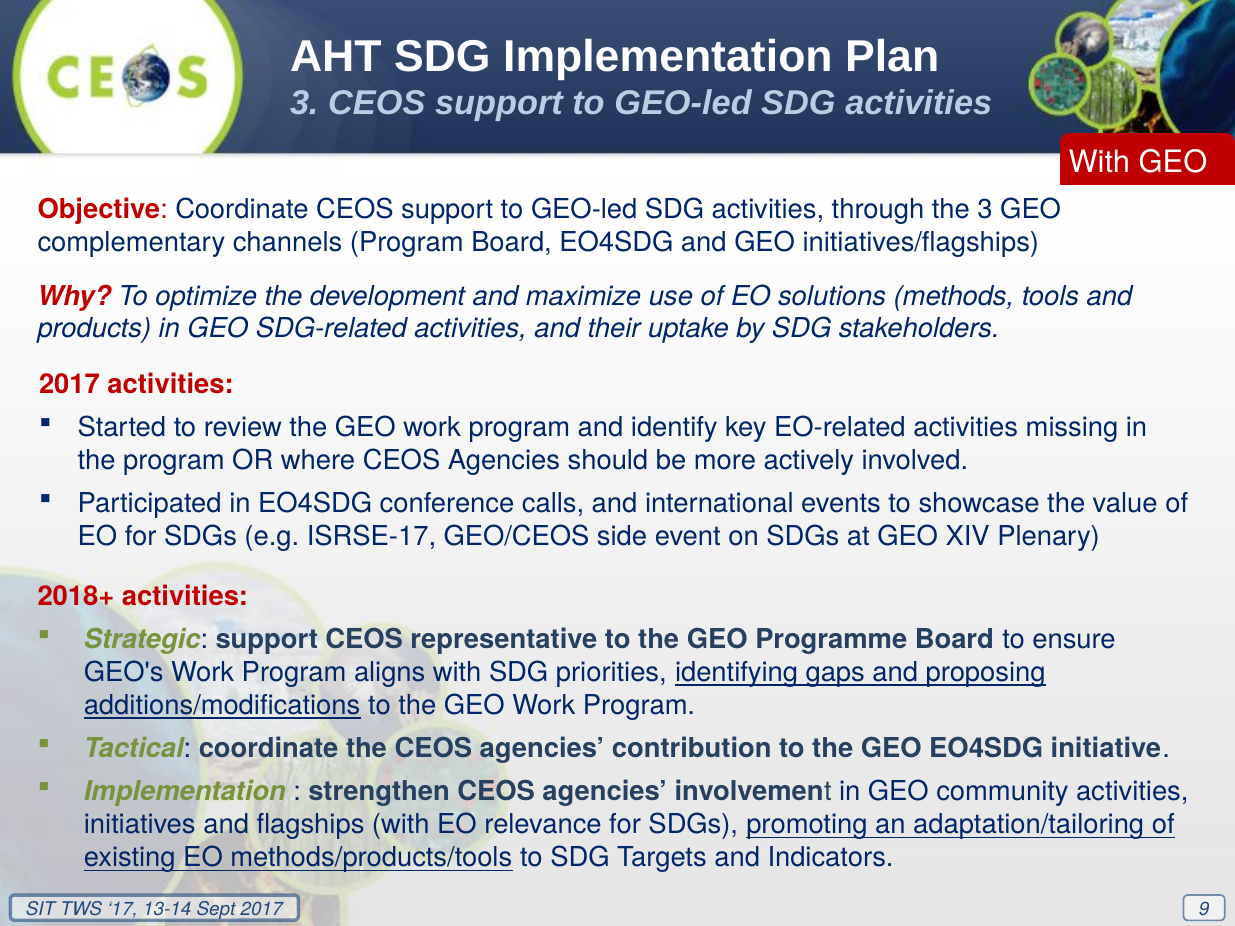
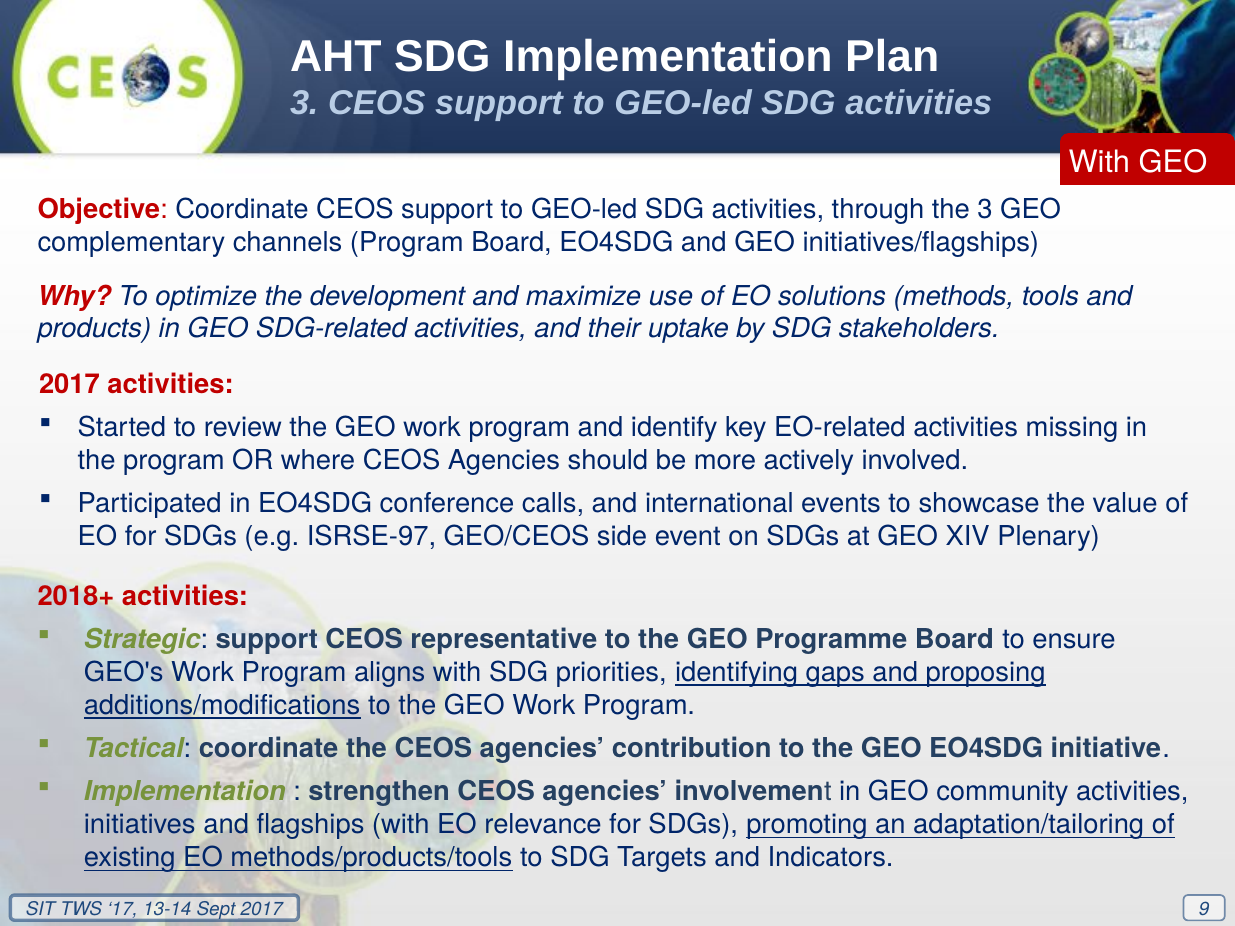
ISRSE-17: ISRSE-17 -> ISRSE-97 (371, 537)
